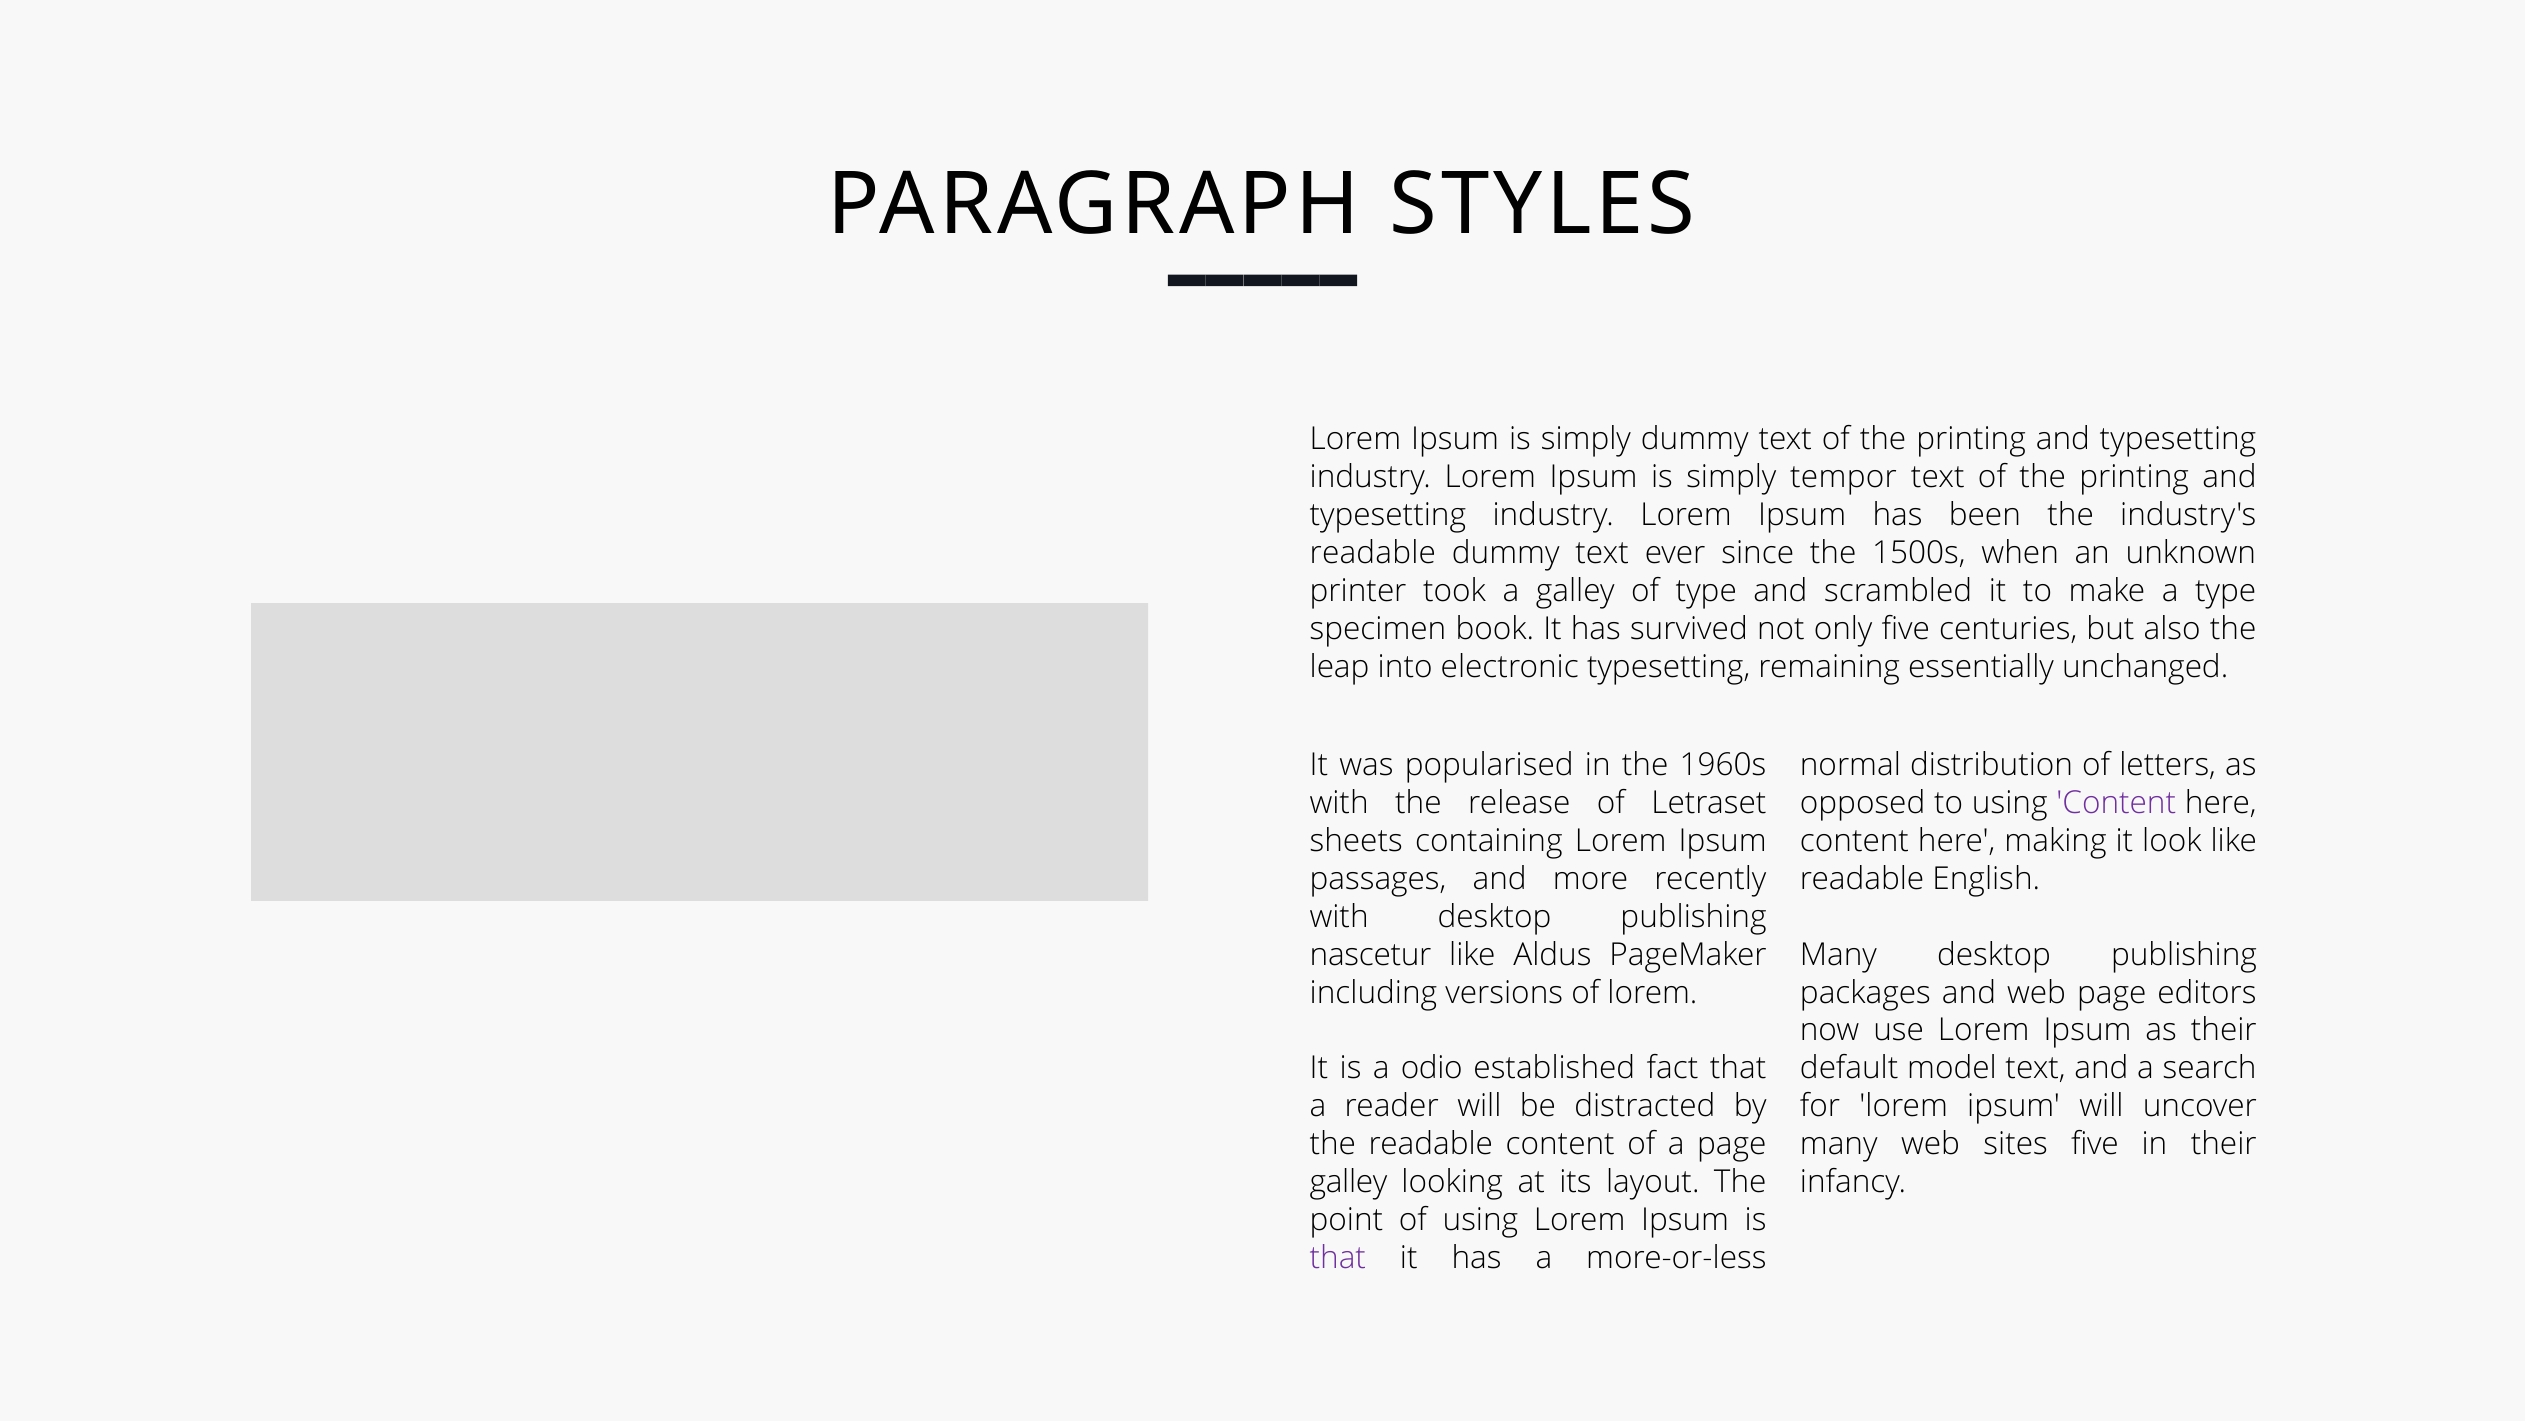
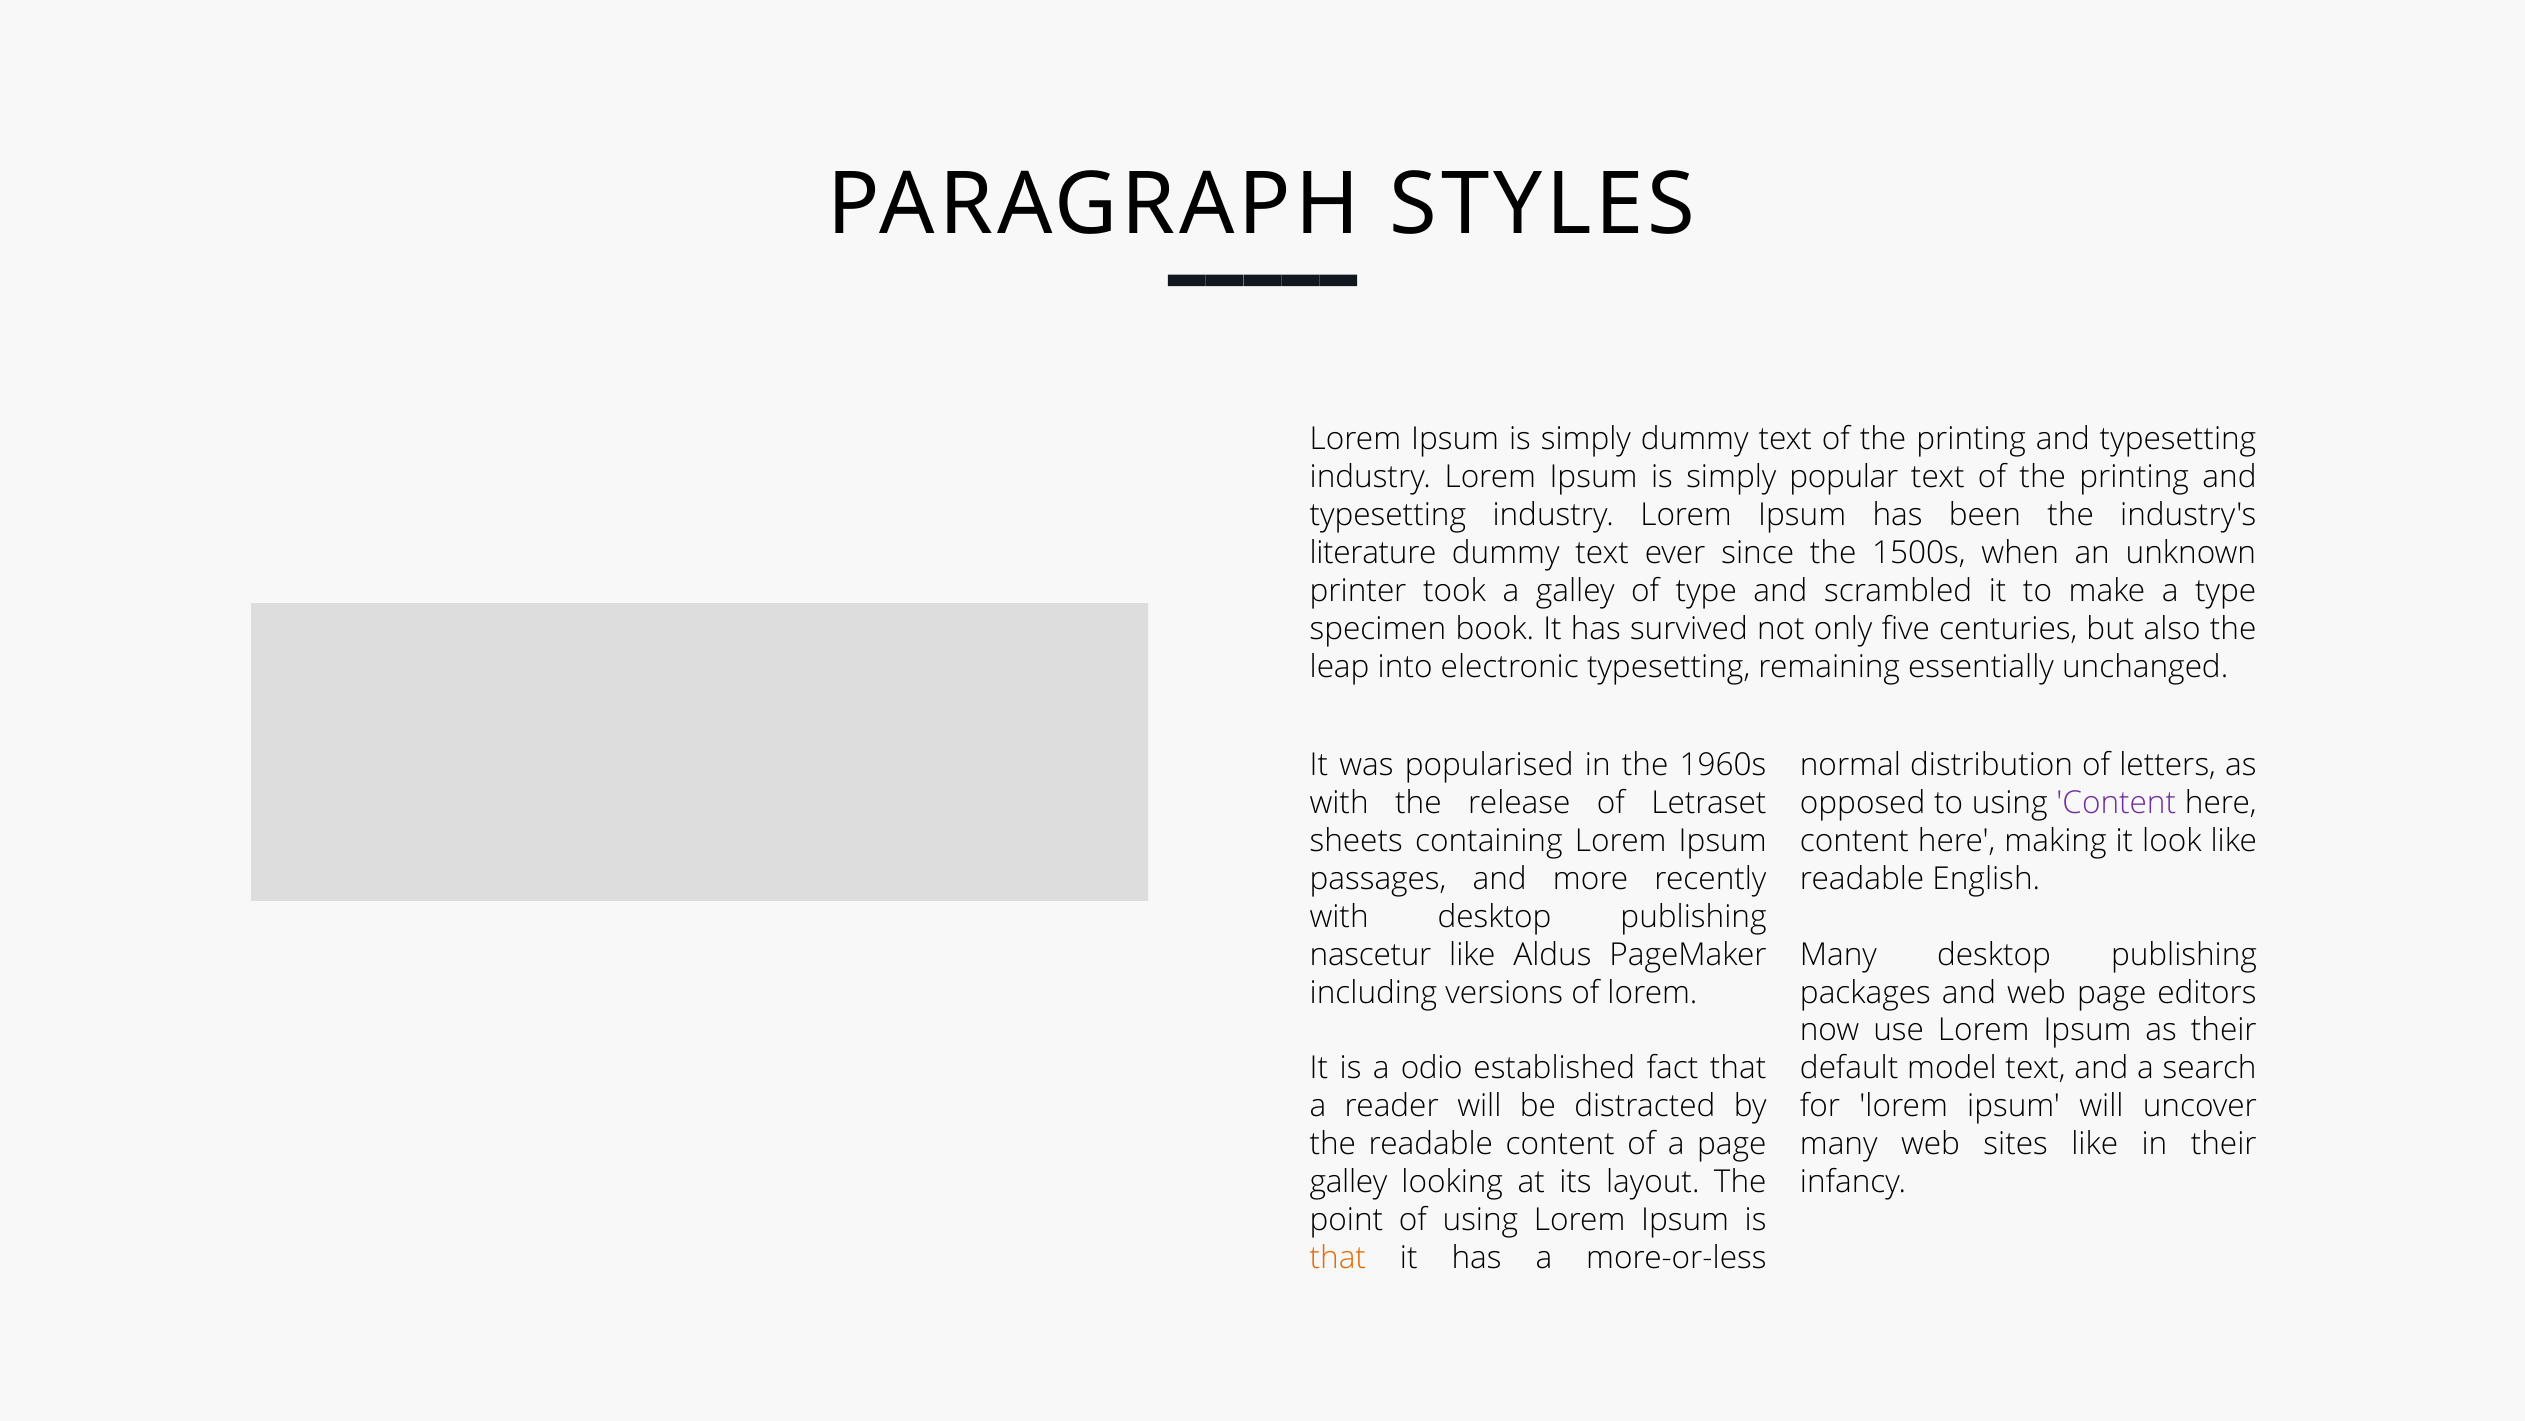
tempor: tempor -> popular (1844, 477)
readable: readable -> literature (1373, 553)
sites five: five -> like (2095, 1144)
that colour: purple -> orange (1338, 1258)
